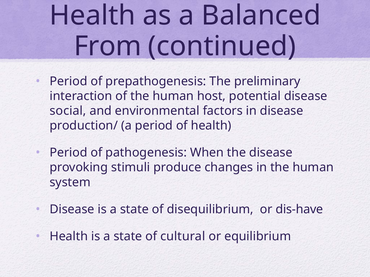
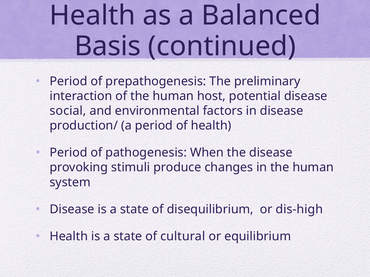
From: From -> Basis (108, 46)
dis-have: dis-have -> dis-high (299, 210)
